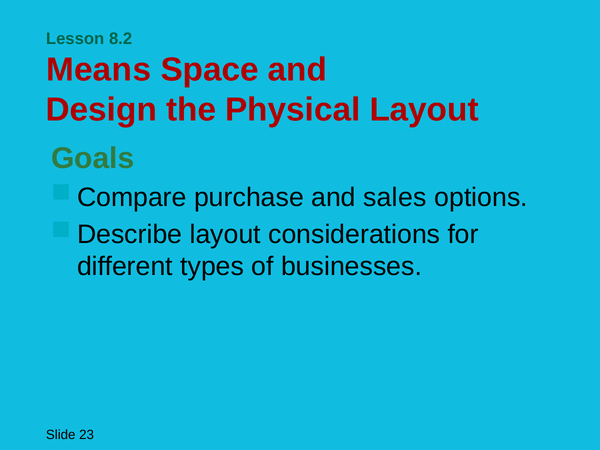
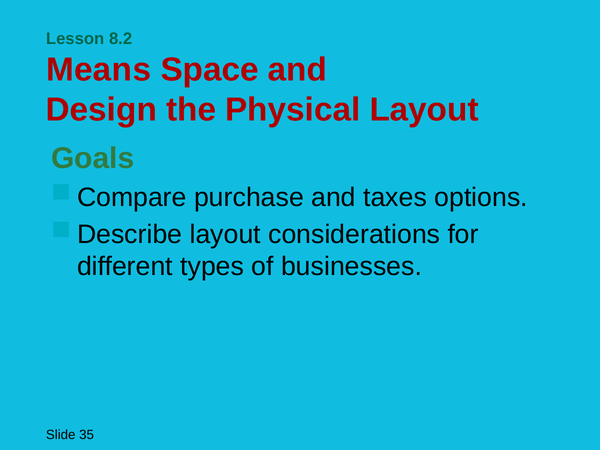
sales: sales -> taxes (395, 197)
23: 23 -> 35 (87, 435)
